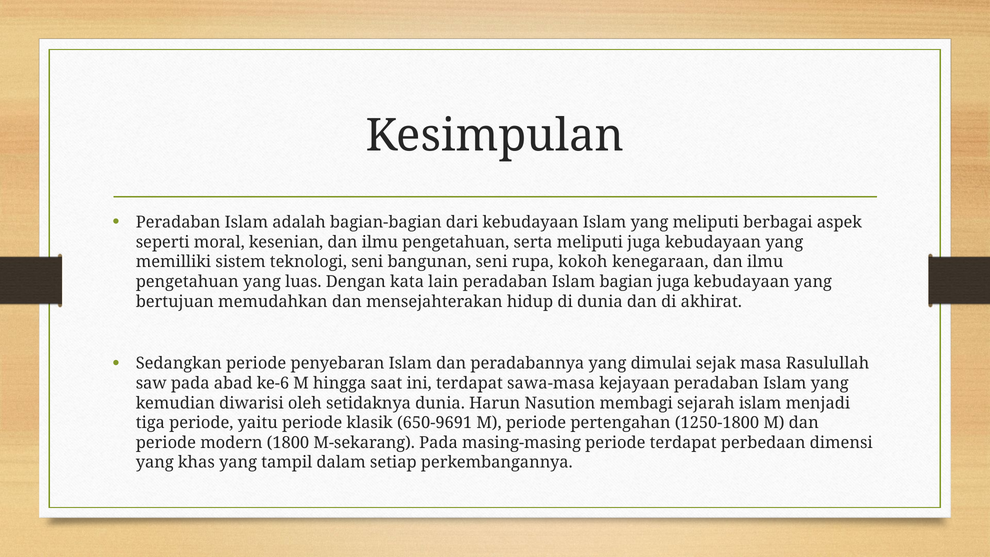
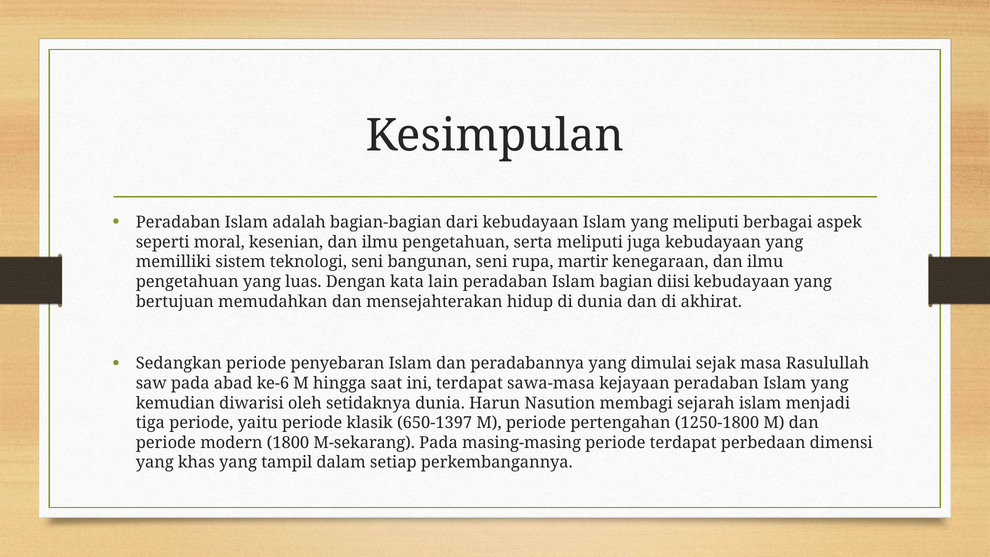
kokoh: kokoh -> martir (583, 262)
bagian juga: juga -> diisi (673, 282)
650-9691: 650-9691 -> 650-1397 (435, 423)
